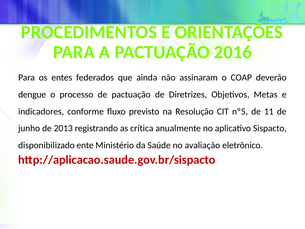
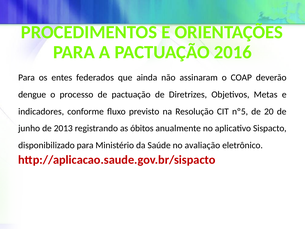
11: 11 -> 20 (269, 111)
crítica: crítica -> óbitos (142, 128)
disponibilizado ente: ente -> para (85, 145)
